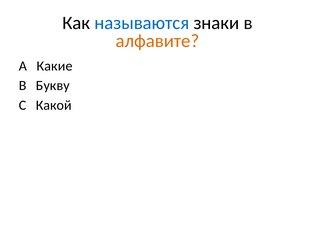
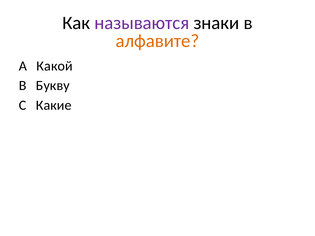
называются colour: blue -> purple (142, 23)
Какие: Какие -> Какой (55, 66)
Какой: Какой -> Какие (54, 105)
